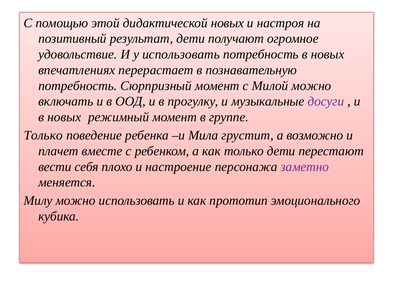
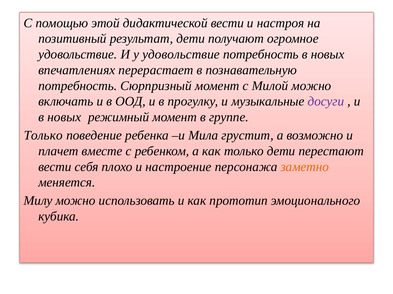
дидактической новых: новых -> вести (227, 23)
у использовать: использовать -> удовольствие (181, 54)
заметно colour: purple -> orange (305, 167)
